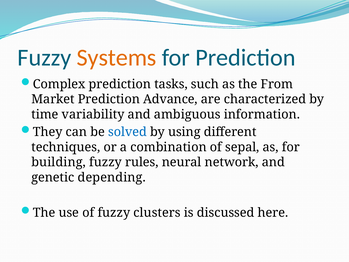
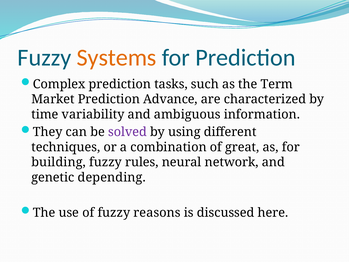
From: From -> Term (277, 84)
solved colour: blue -> purple (128, 132)
sepal: sepal -> great (242, 147)
clusters: clusters -> reasons (157, 212)
